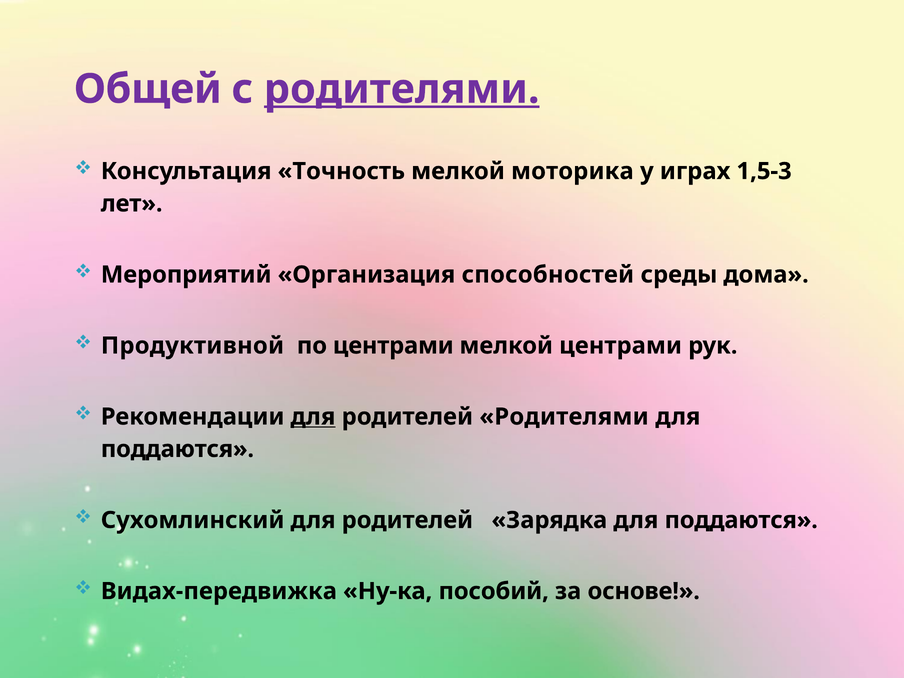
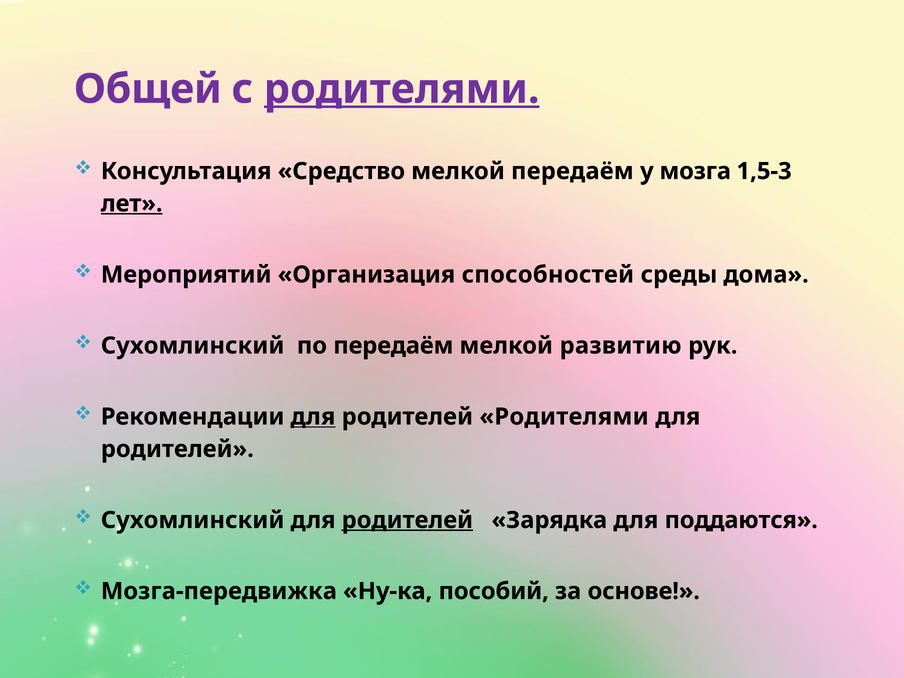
Точность: Точность -> Средство (341, 171)
мелкой моторика: моторика -> передаём (572, 171)
играх: играх -> мозга (695, 171)
лет underline: none -> present (132, 204)
Продуктивной: Продуктивной -> Сухомлинский (193, 346)
по центрами: центрами -> передаём (393, 346)
мелкой центрами: центрами -> развитию (621, 346)
поддаются: поддаются -> родителей (177, 449)
родителей underline: none -> present (407, 520)
Видах-передвижка: Видах-передвижка -> Мозга-передвижка (219, 591)
